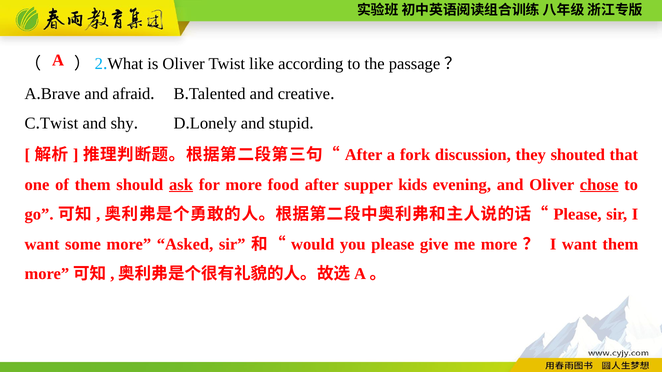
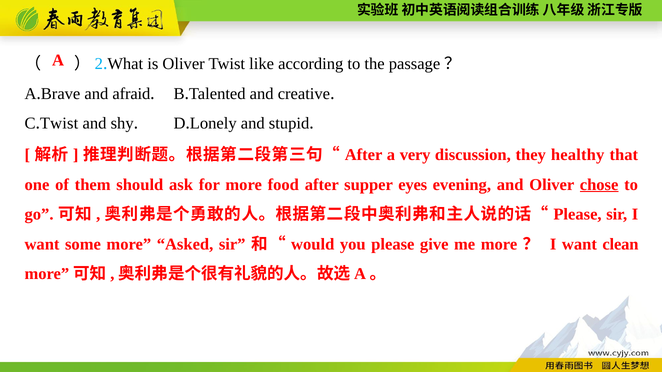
fork: fork -> very (415, 155)
shouted: shouted -> healthy (578, 155)
ask underline: present -> none (181, 185)
kids: kids -> eyes (413, 185)
want them: them -> clean (620, 244)
